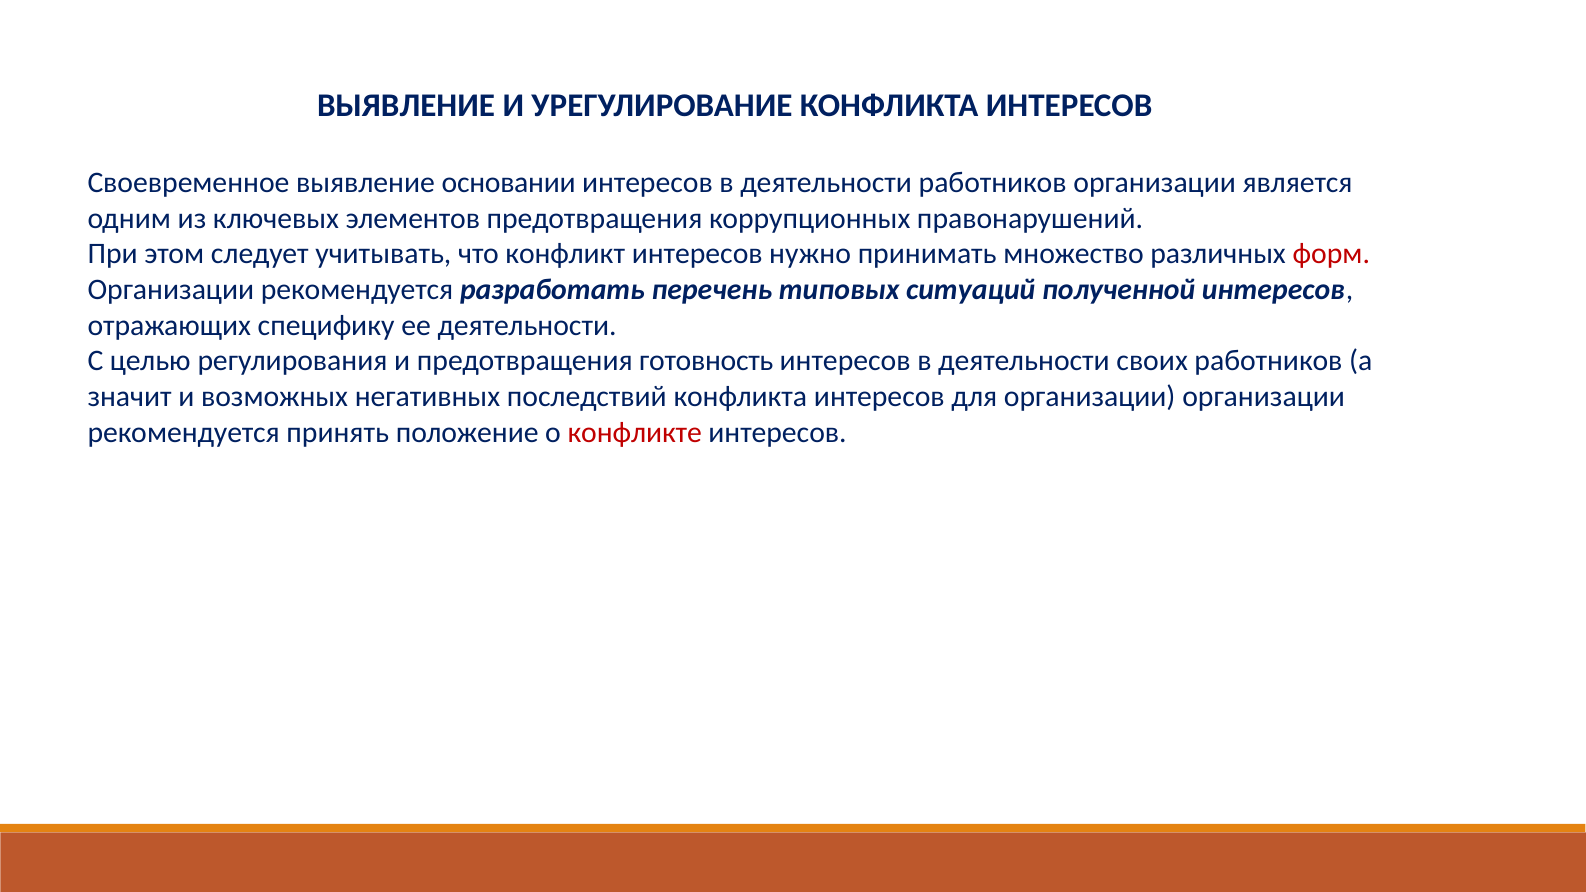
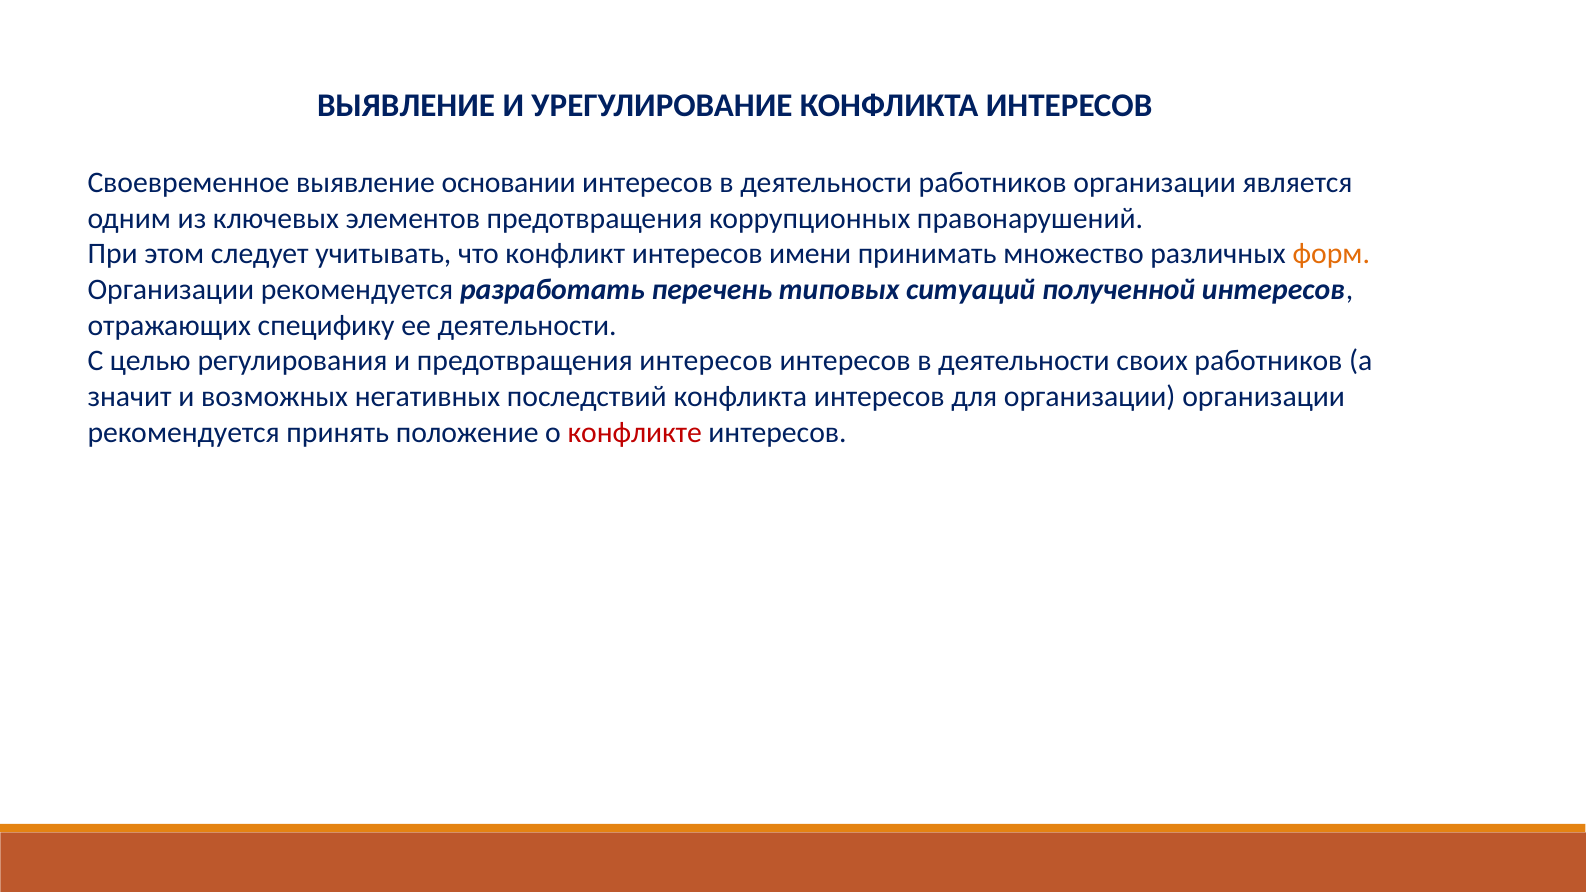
нужно: нужно -> имени (810, 254)
форм colour: red -> orange (1331, 254)
предотвращения готовность: готовность -> интересов (706, 361)
